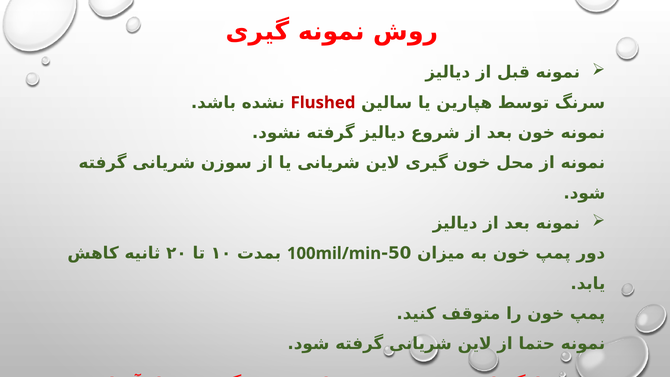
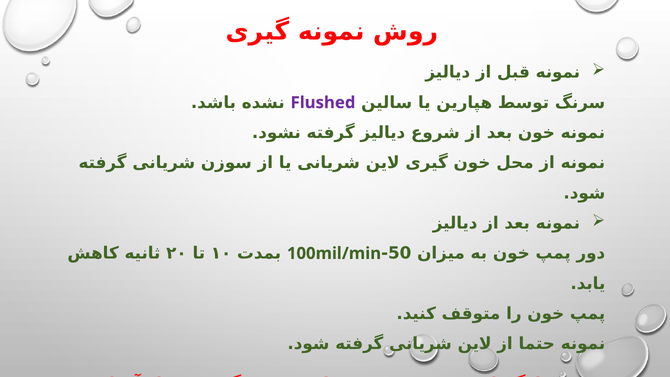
Flushed colour: red -> purple (323, 103)
